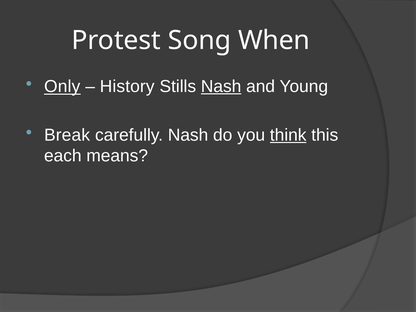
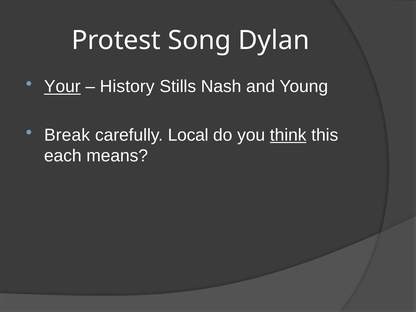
When: When -> Dylan (274, 40)
Only: Only -> Your (62, 86)
Nash underline: present -> none (221, 86)
carefully Nash: Nash -> Local (188, 135)
